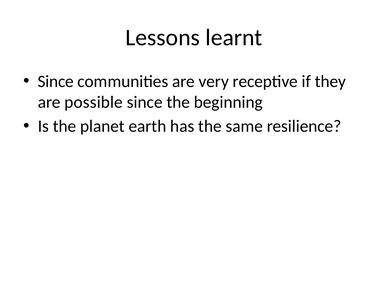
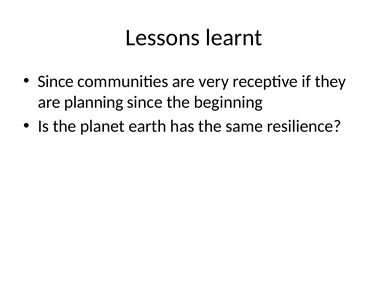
possible: possible -> planning (94, 102)
